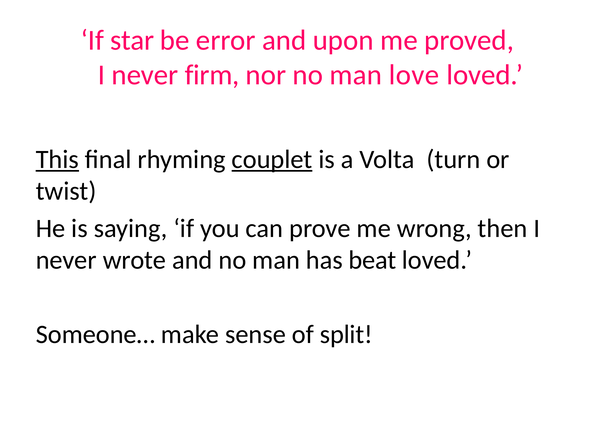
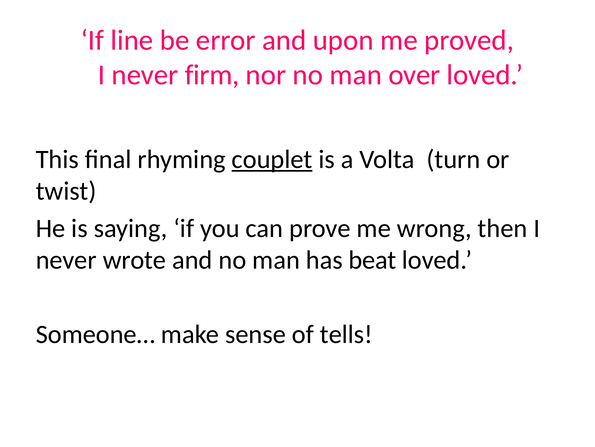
star: star -> line (132, 40)
love: love -> over (414, 75)
This underline: present -> none (57, 159)
split: split -> tells (346, 334)
